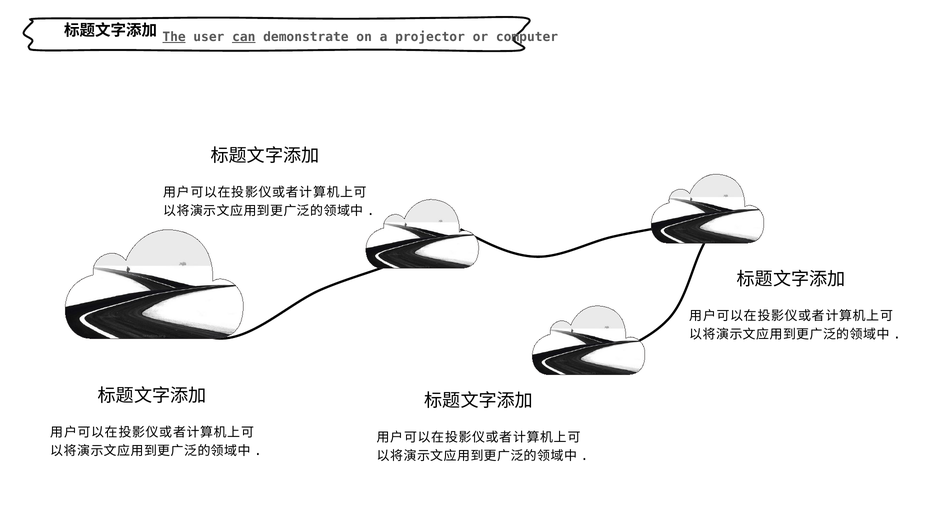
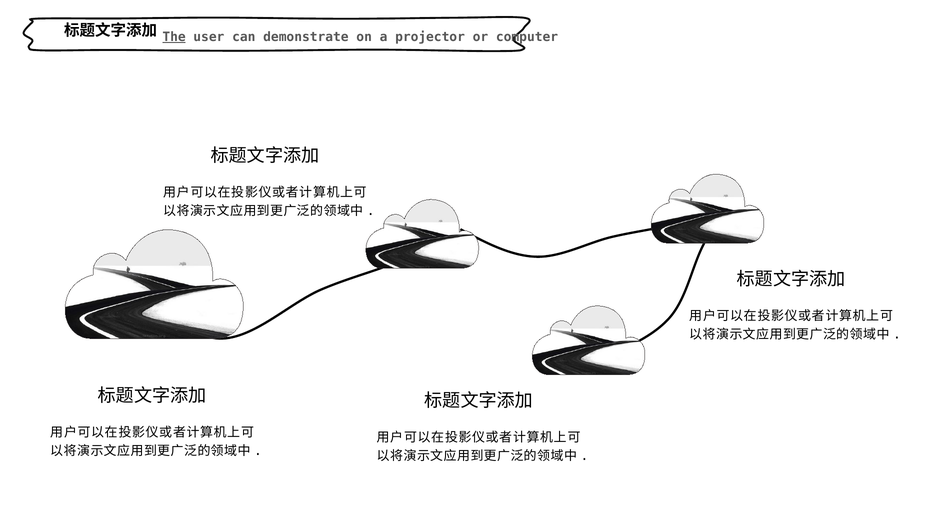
can underline: present -> none (244, 37)
